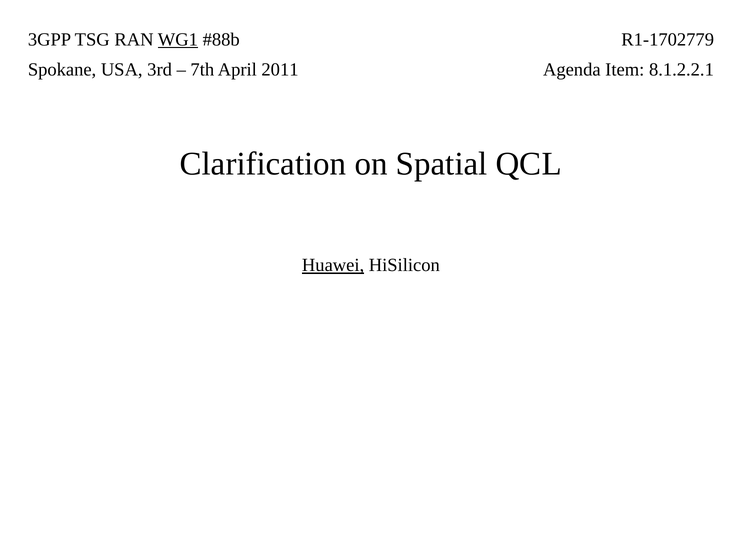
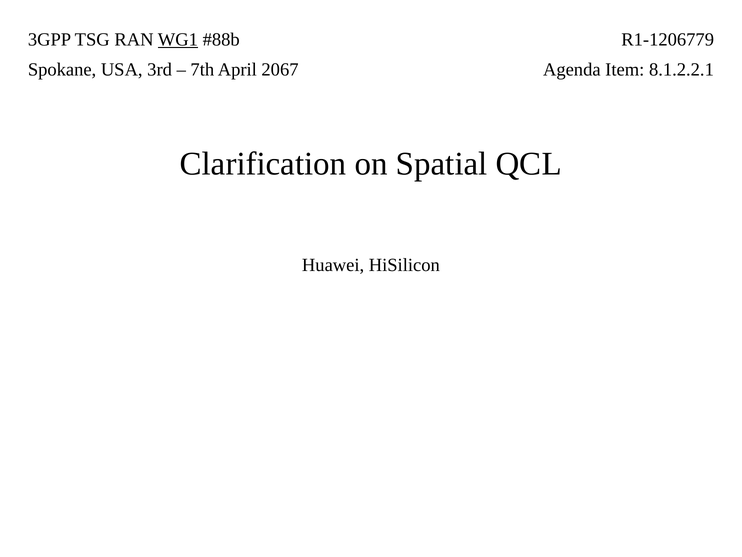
R1-1702779: R1-1702779 -> R1-1206779 (668, 40)
2011: 2011 -> 2067 (280, 70)
Huawei underline: present -> none (333, 265)
